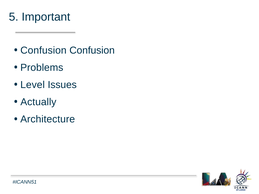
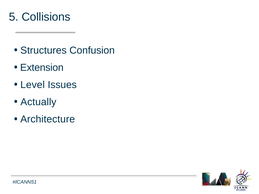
Important: Important -> Collisions (46, 17)
Confusion: Confusion -> Structures (43, 50)
Problems: Problems -> Extension (42, 68)
